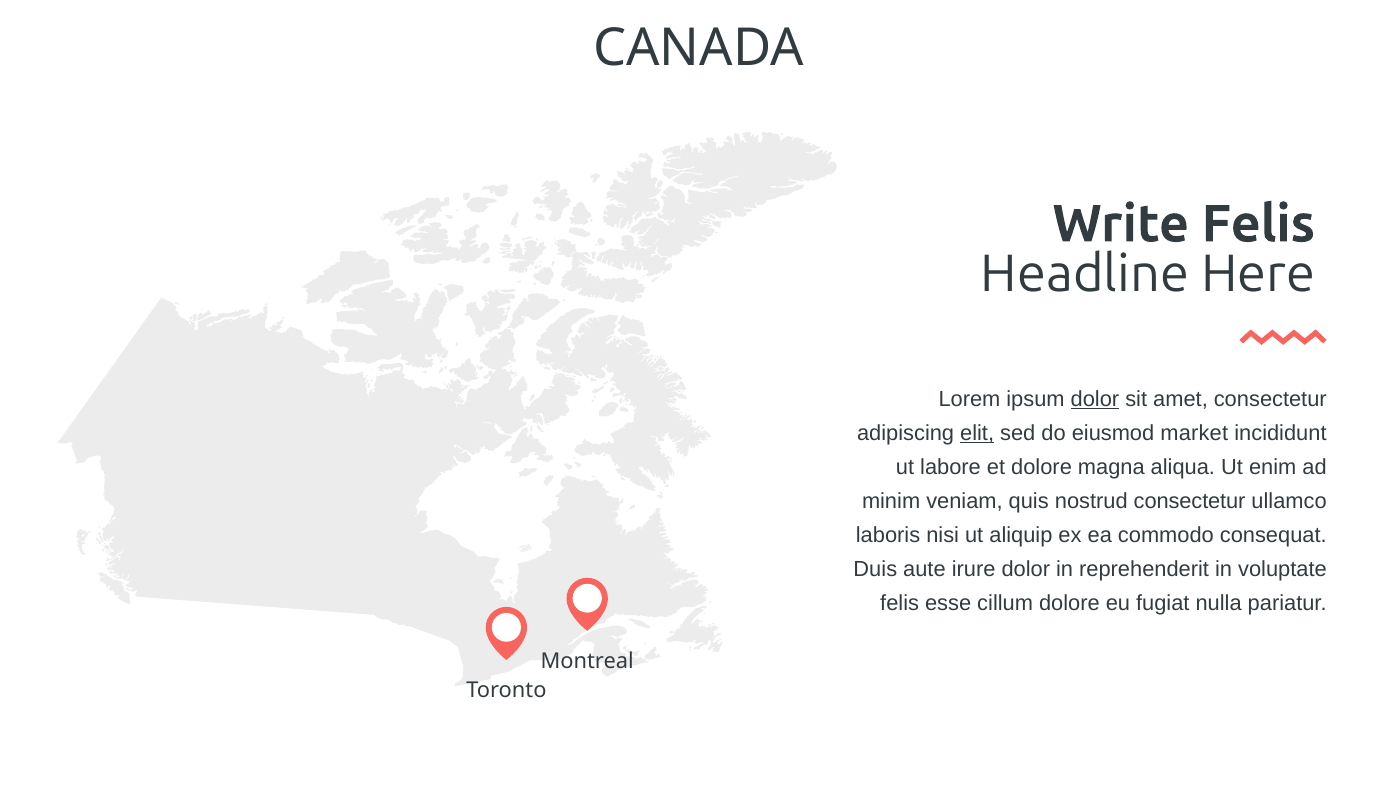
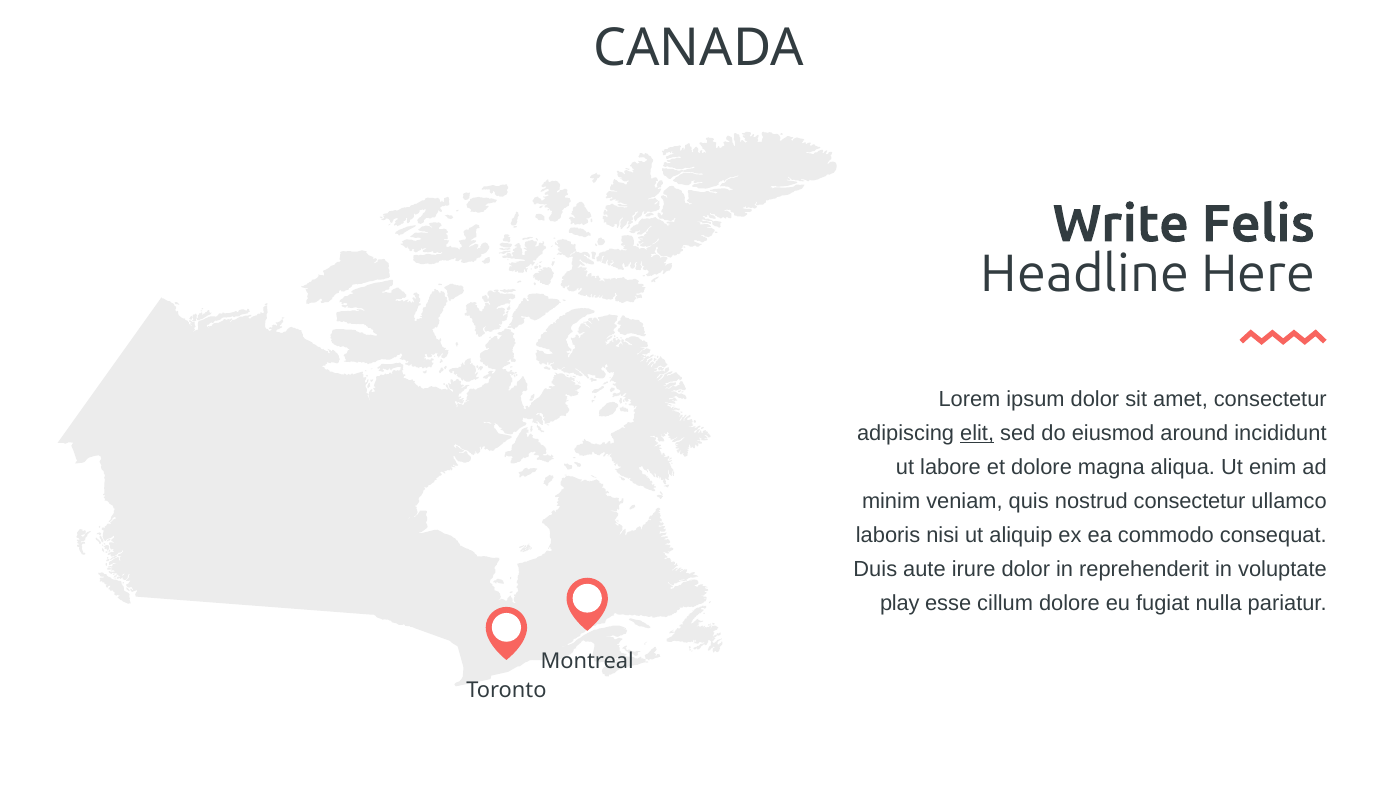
dolor underline: present -> none (1095, 399)
market: market -> around (1194, 433)
felis: felis -> play (900, 604)
